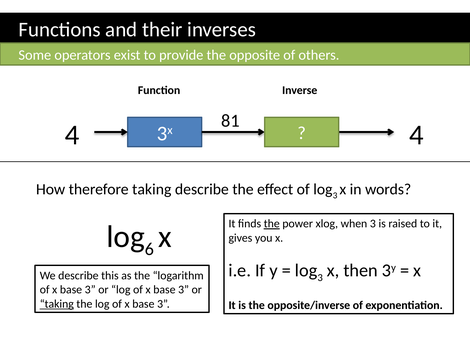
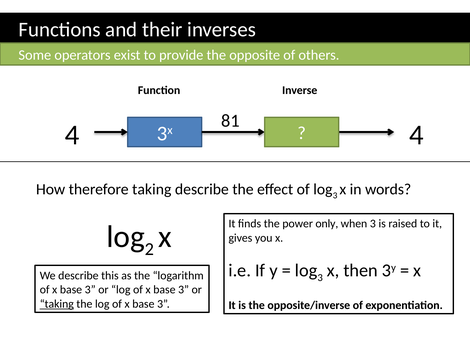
6: 6 -> 2 (149, 249)
the underline: present -> none (272, 223)
xlog: xlog -> only (327, 223)
